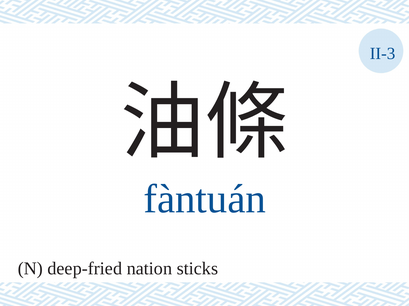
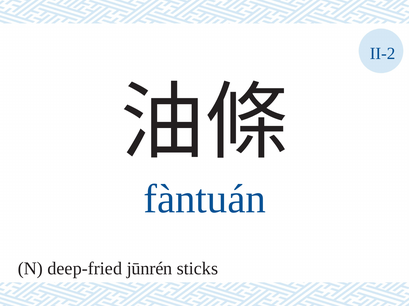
II-3: II-3 -> II-2 (383, 54)
nation: nation -> jūnrén (150, 269)
